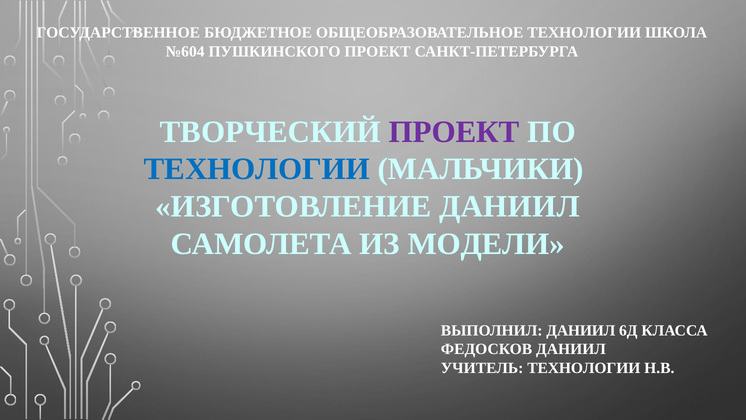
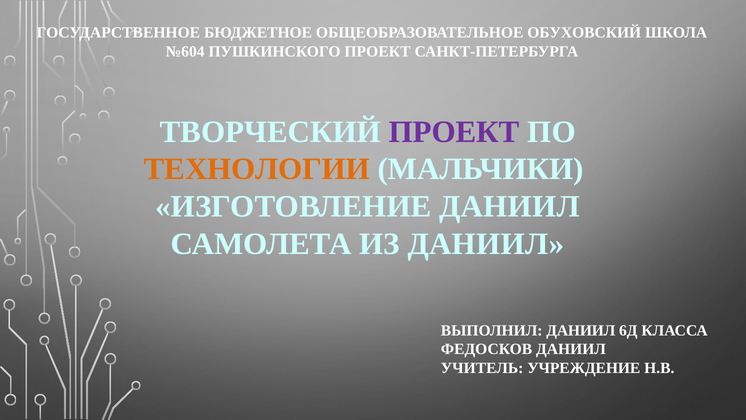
ОБЩЕОБРАЗОВАТЕЛЬНОЕ ТЕХНОЛОГИИ: ТЕХНОЛОГИИ -> ОБУХОВСКИЙ (584, 33)
ТЕХНОЛОГИИ colour: blue -> orange (257, 169)
ИЗ МОДЕЛИ: МОДЕЛИ -> ДАНИИЛ (486, 244)
УЧИТЕЛЬ ТЕХНОЛОГИИ: ТЕХНОЛОГИИ -> УЧРЕЖДЕНИЕ (584, 368)
